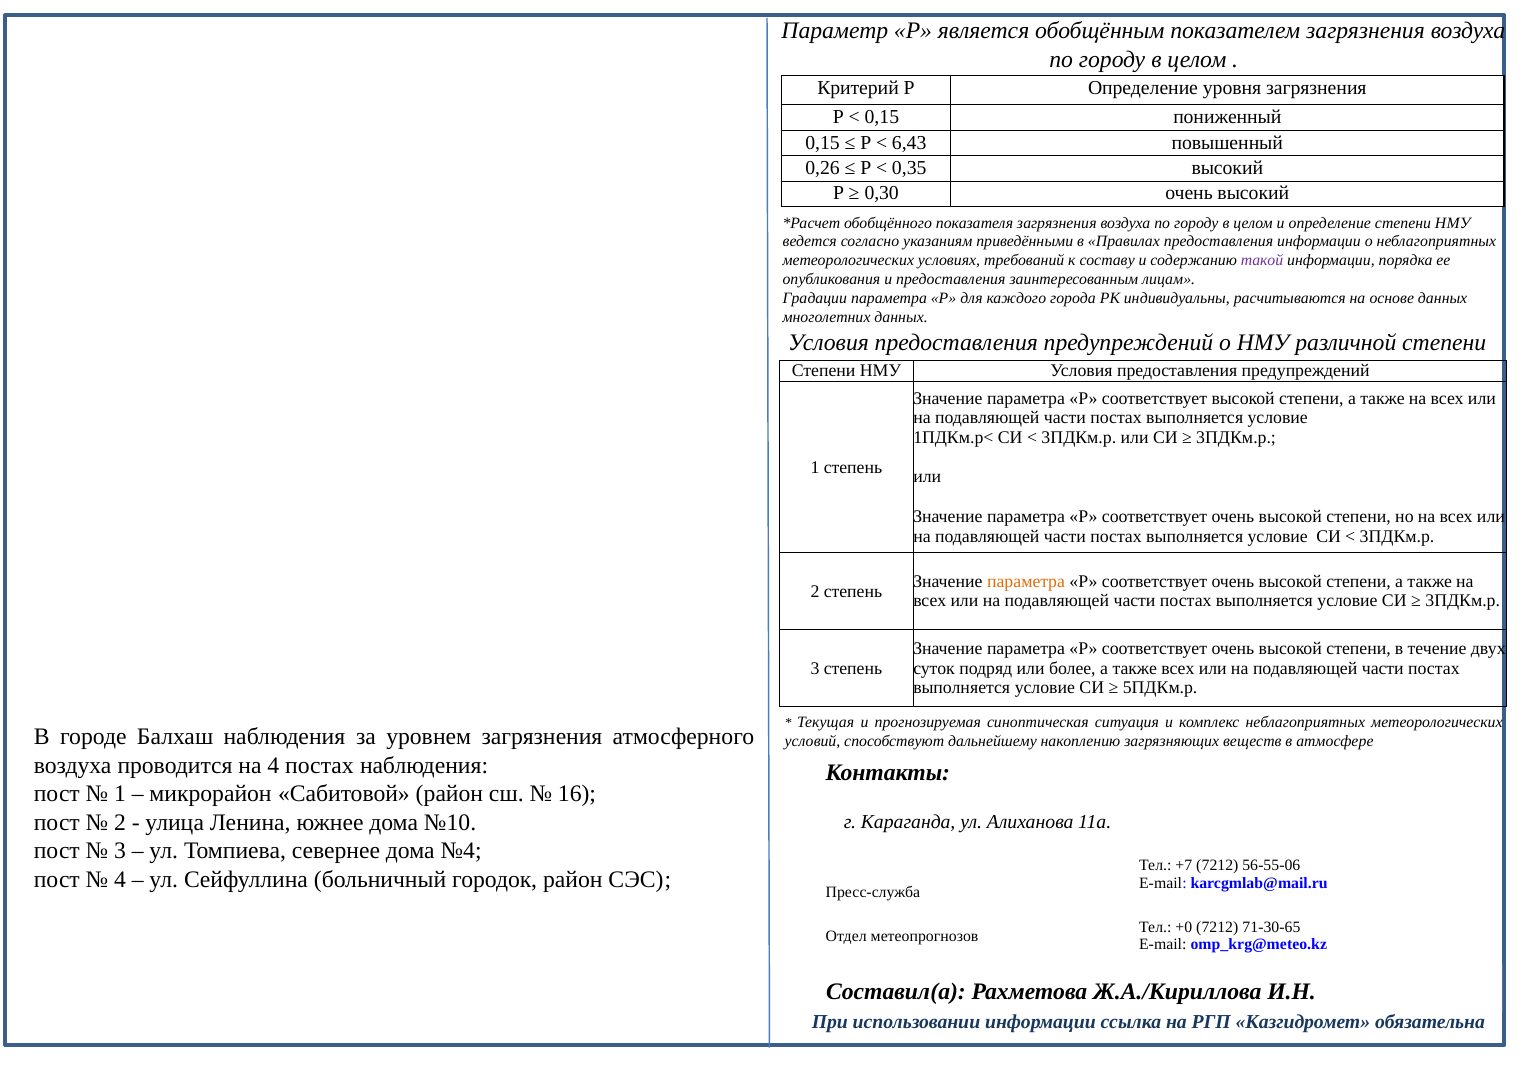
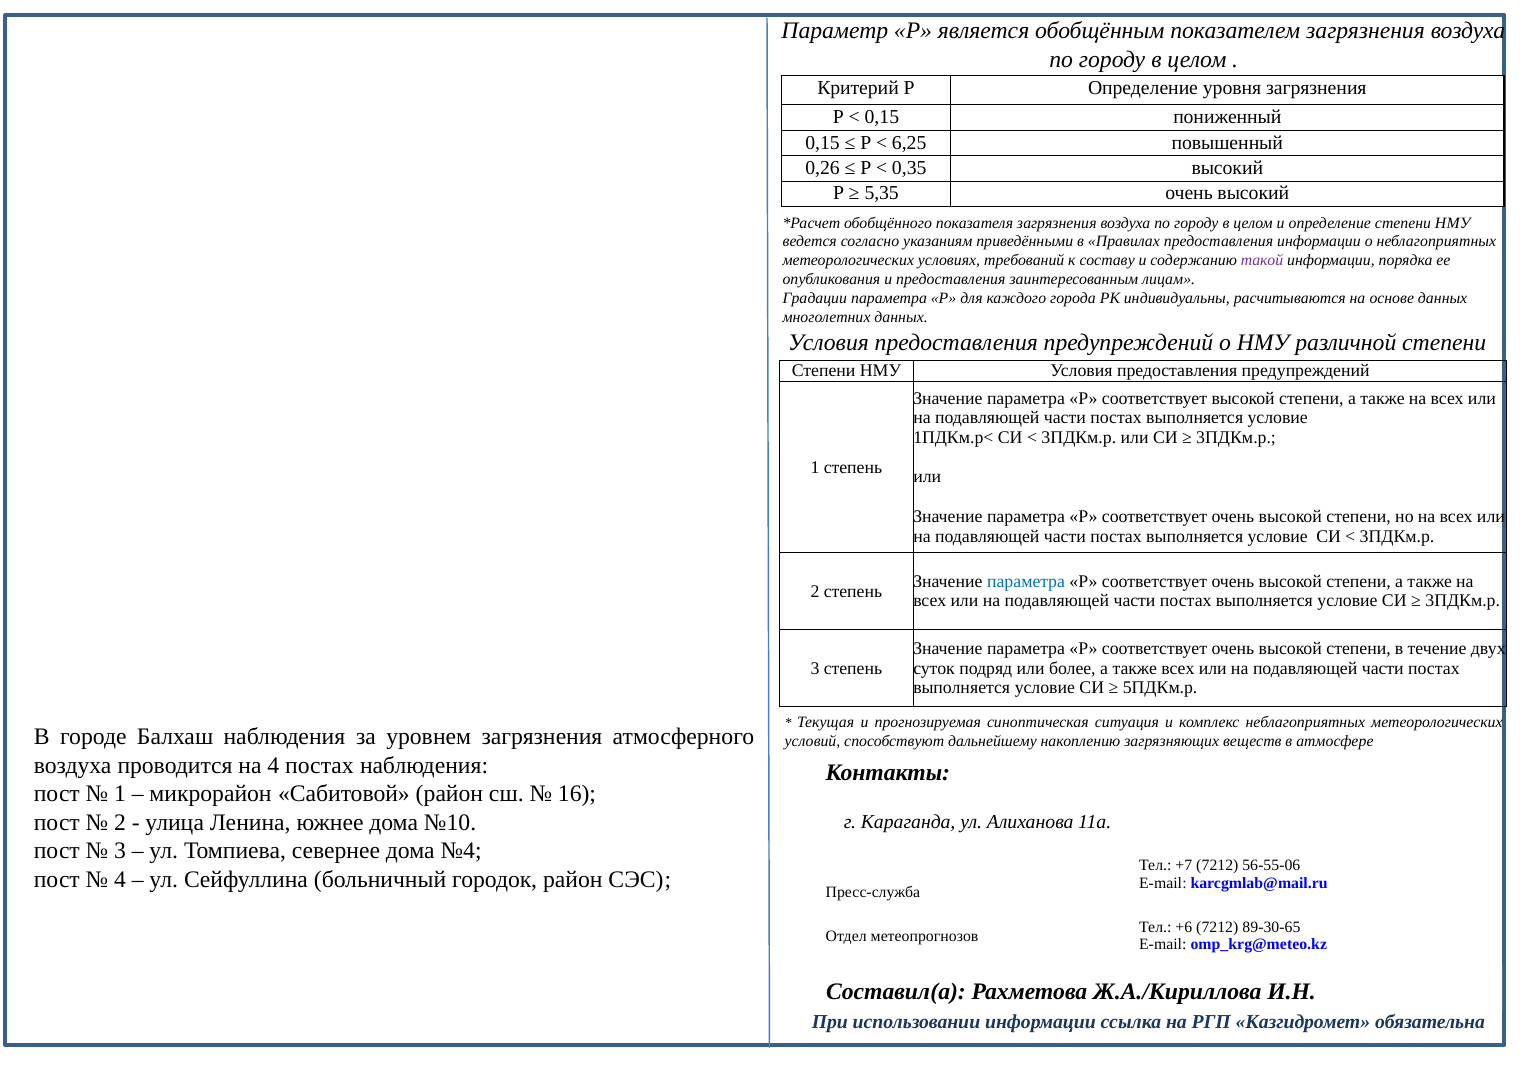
6,43: 6,43 -> 6,25 (909, 143)
0,30: 0,30 -> 5,35 (882, 193)
параметра colour: orange -> blue (1026, 581)
+0: +0 -> +6 (1184, 927)
71-30-65: 71-30-65 -> 89-30-65 (1271, 927)
